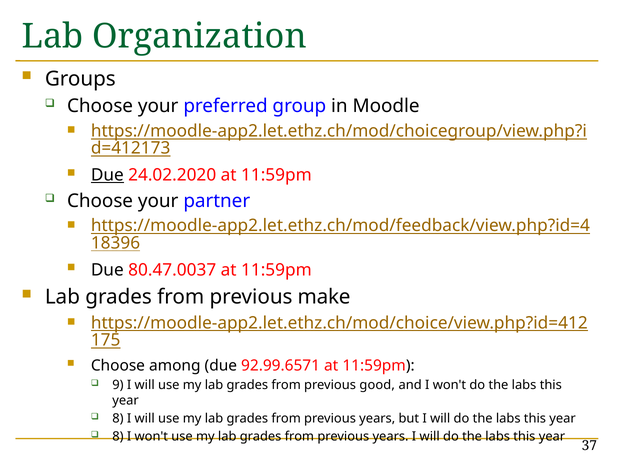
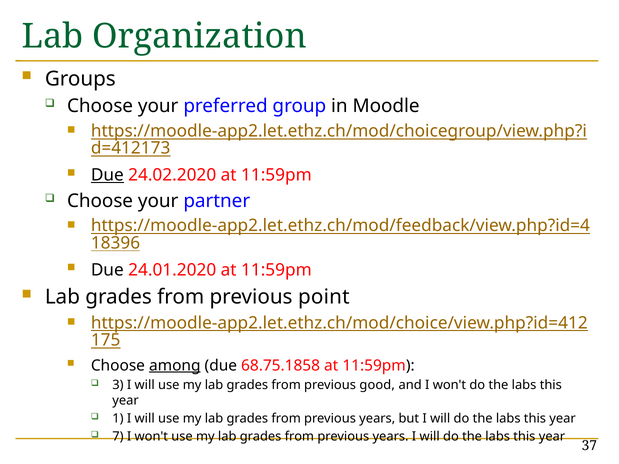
80.47.0037: 80.47.0037 -> 24.01.2020 (172, 270)
make: make -> point (324, 297)
among underline: none -> present (175, 366)
92.99.6571: 92.99.6571 -> 68.75.1858 (281, 366)
9: 9 -> 3 (118, 385)
8: 8 -> 1 (118, 419)
8: 8 -> 7 (118, 437)
